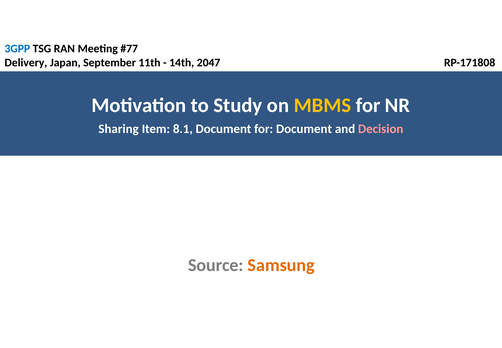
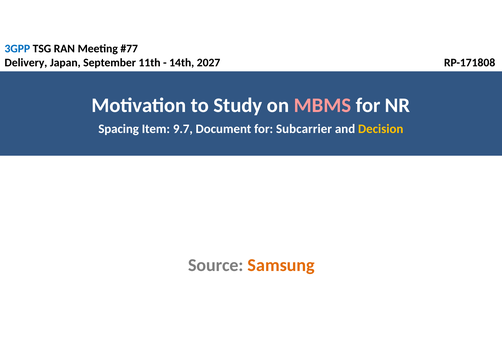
2047: 2047 -> 2027 (209, 62)
MBMS colour: yellow -> pink (322, 105)
Sharing: Sharing -> Spacing (119, 129)
8.1: 8.1 -> 9.7 (183, 129)
for Document: Document -> Subcarrier (304, 129)
Decision colour: pink -> yellow (381, 129)
